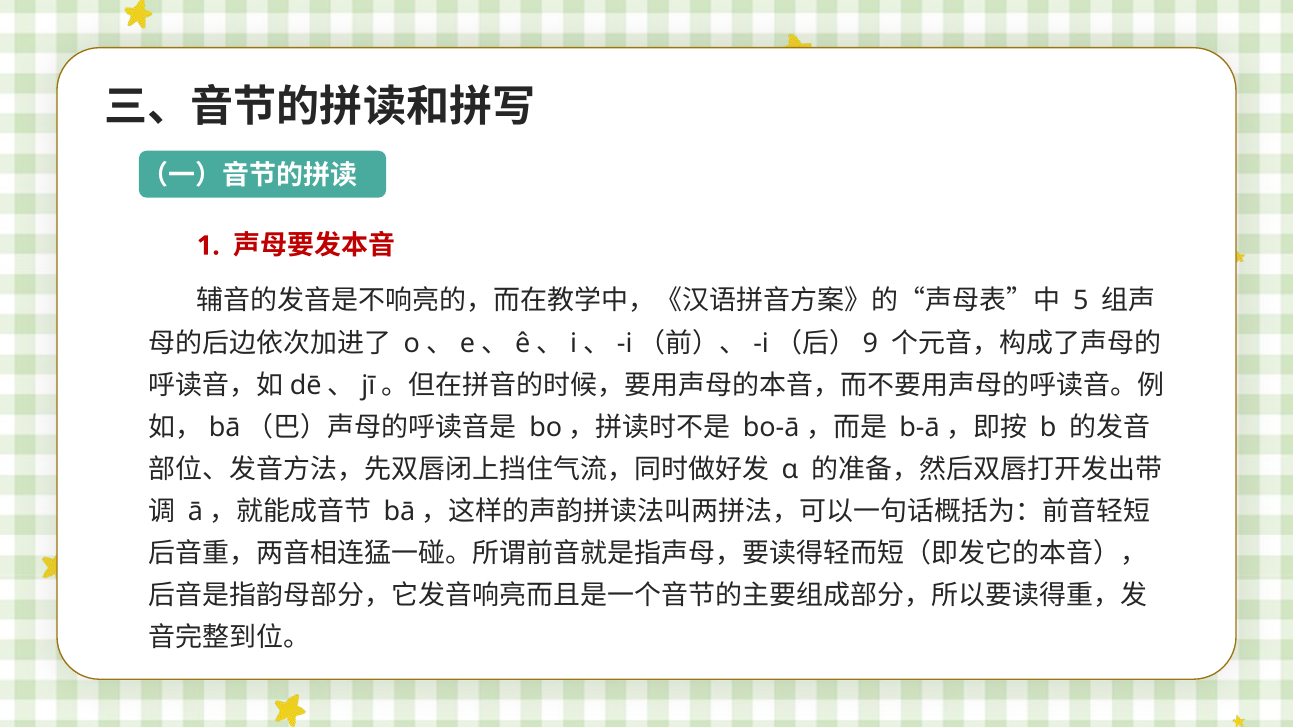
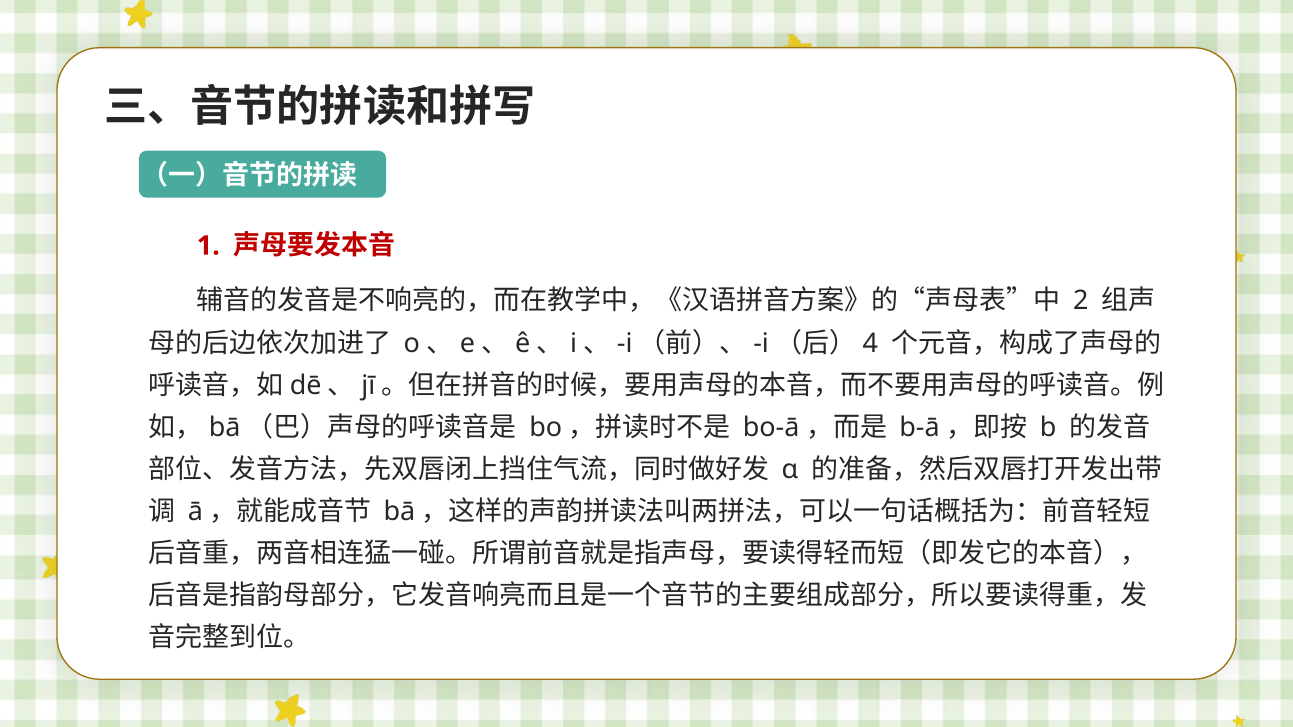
5: 5 -> 2 (1081, 301)
9: 9 -> 4 (870, 343)
